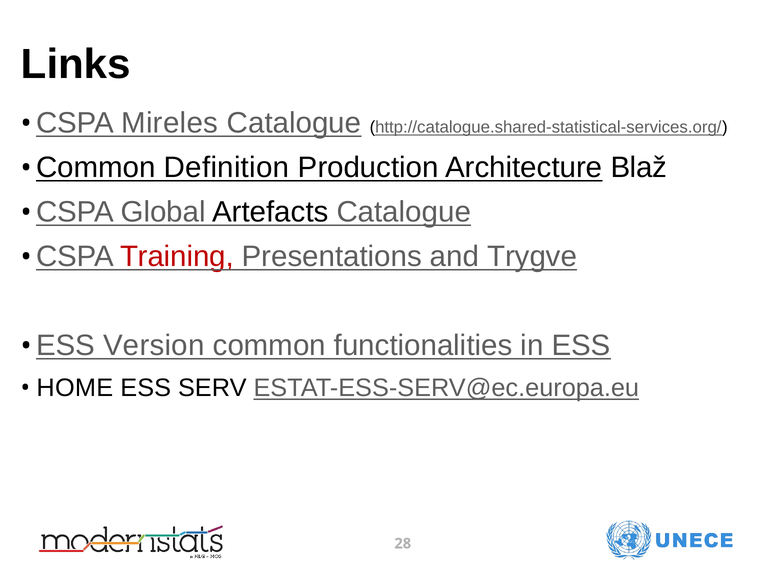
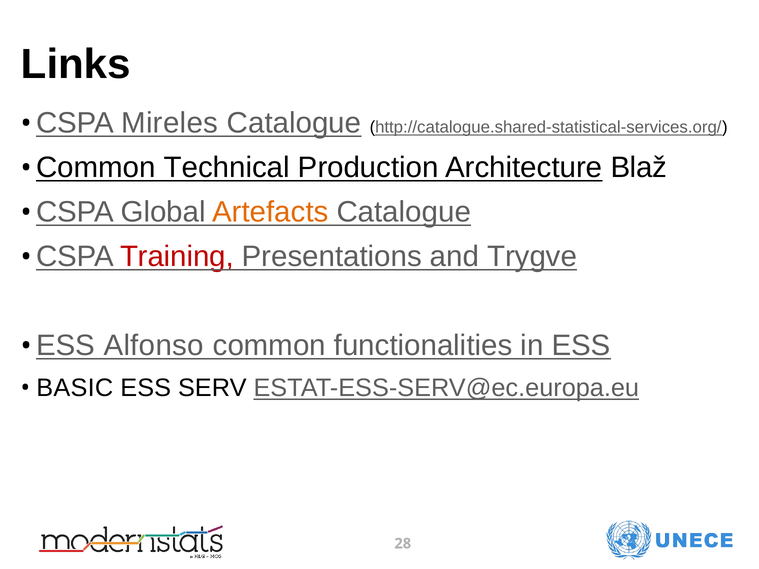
Definition: Definition -> Technical (227, 168)
Artefacts colour: black -> orange (270, 212)
Version: Version -> Alfonso (154, 346)
HOME: HOME -> BASIC (75, 388)
